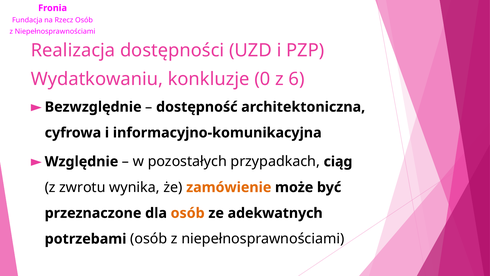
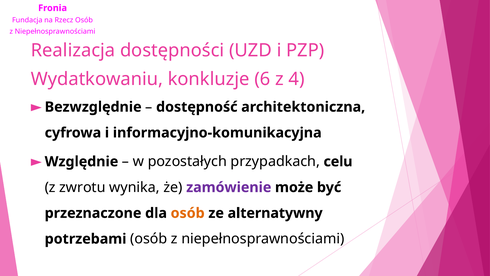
0: 0 -> 6 (262, 79)
6: 6 -> 4 (297, 79)
ciąg: ciąg -> celu (338, 161)
zamówienie colour: orange -> purple (229, 187)
adekwatnych: adekwatnych -> alternatywny (275, 213)
